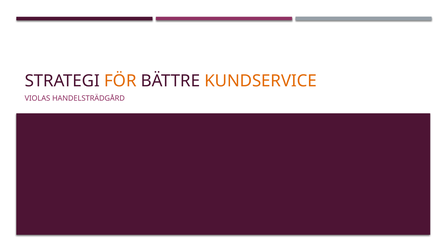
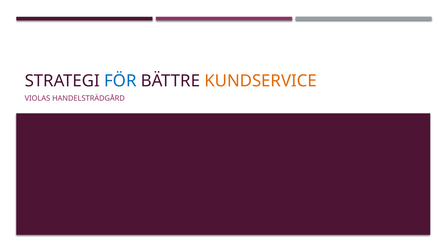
FÖR colour: orange -> blue (120, 81)
